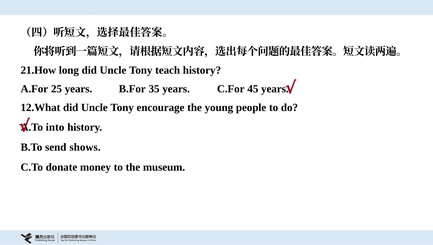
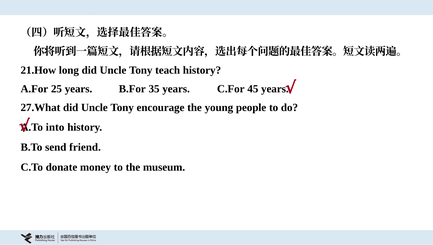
12.What: 12.What -> 27.What (40, 108)
shows: shows -> friend (85, 147)
